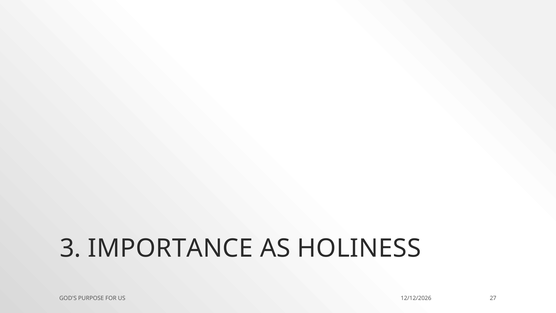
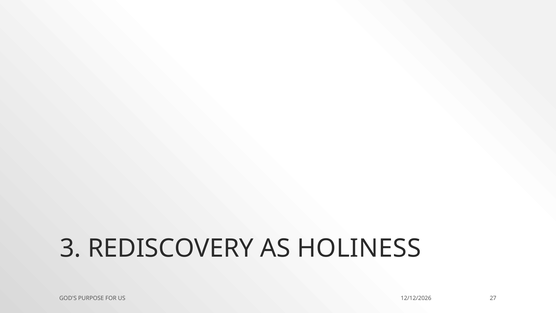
IMPORTANCE: IMPORTANCE -> REDISCOVERY (171, 248)
